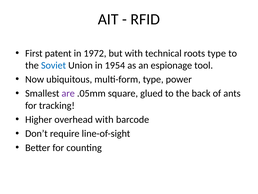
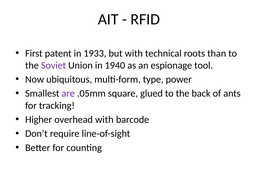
1972: 1972 -> 1933 (95, 53)
roots type: type -> than (217, 53)
Soviet colour: blue -> purple (53, 65)
1954: 1954 -> 1940 (115, 65)
